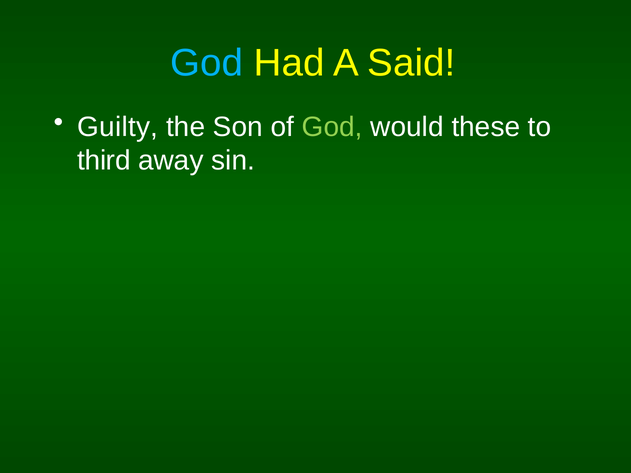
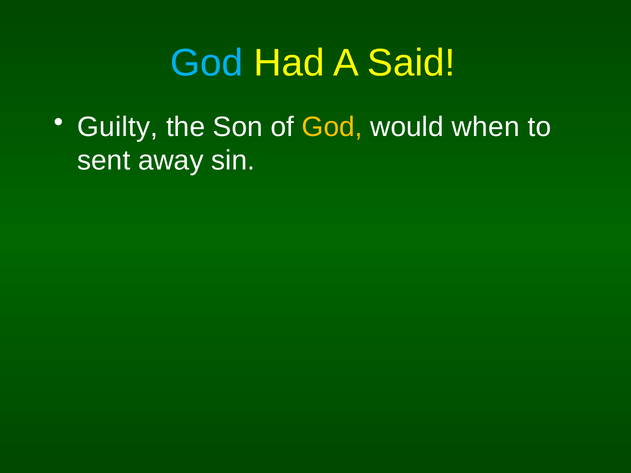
God colour: light green -> yellow (332, 127)
these: these -> when (486, 127)
third: third -> sent (104, 161)
